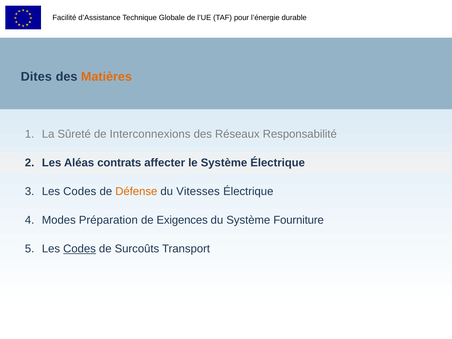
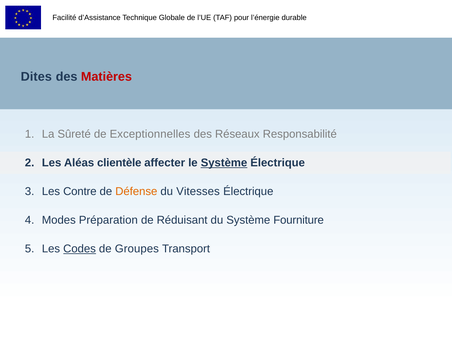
Matières colour: orange -> red (106, 77)
Interconnexions: Interconnexions -> Exceptionnelles (150, 134)
contrats: contrats -> clientèle (119, 163)
Système underline: none -> present (224, 163)
Codes: Codes -> Contre (80, 191)
Exigences: Exigences -> Réduisant (182, 220)
Surcoûts: Surcoûts -> Groupes (137, 249)
